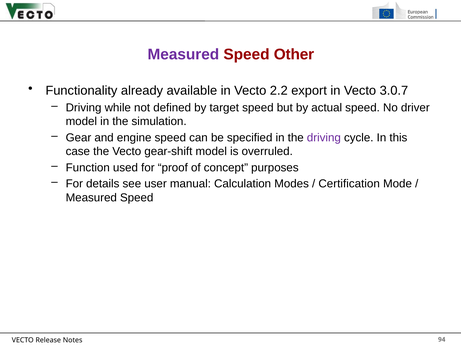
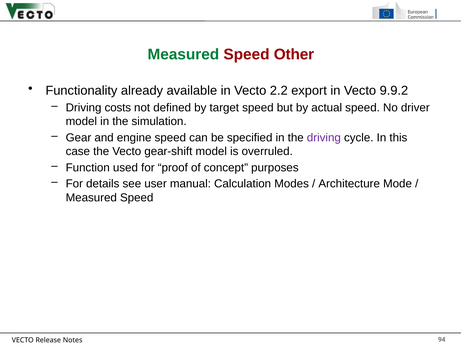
Measured colour: purple -> green (183, 54)
3.0.7: 3.0.7 -> 9.9.2 (394, 91)
while: while -> costs (118, 107)
Certification: Certification -> Architecture (349, 184)
